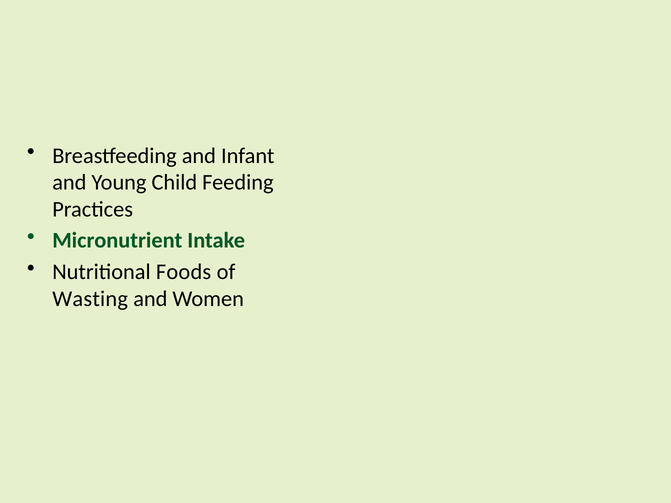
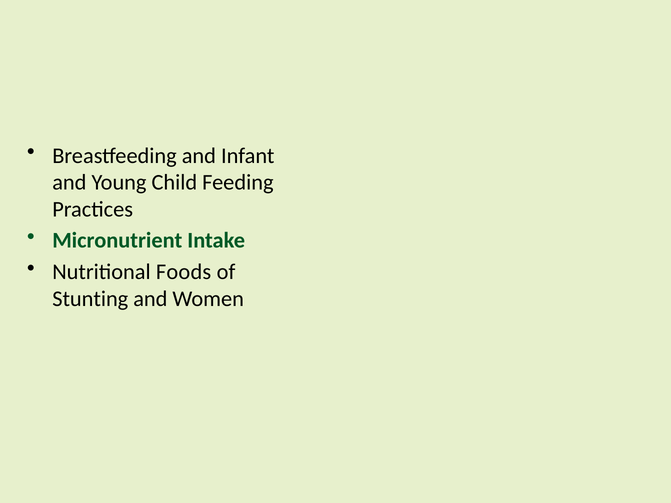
Wasting: Wasting -> Stunting (90, 299)
